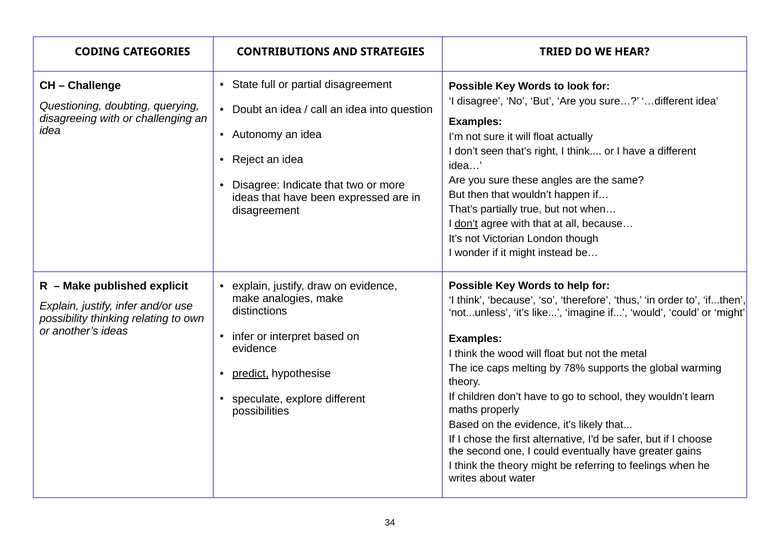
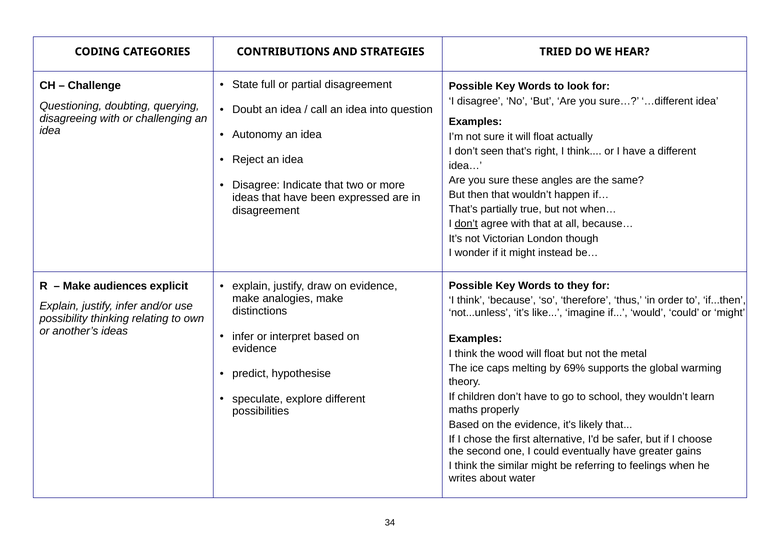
to help: help -> they (578, 286)
published: published -> audiences (120, 286)
78%: 78% -> 69% (574, 369)
predict underline: present -> none (251, 374)
the theory: theory -> similar (513, 466)
